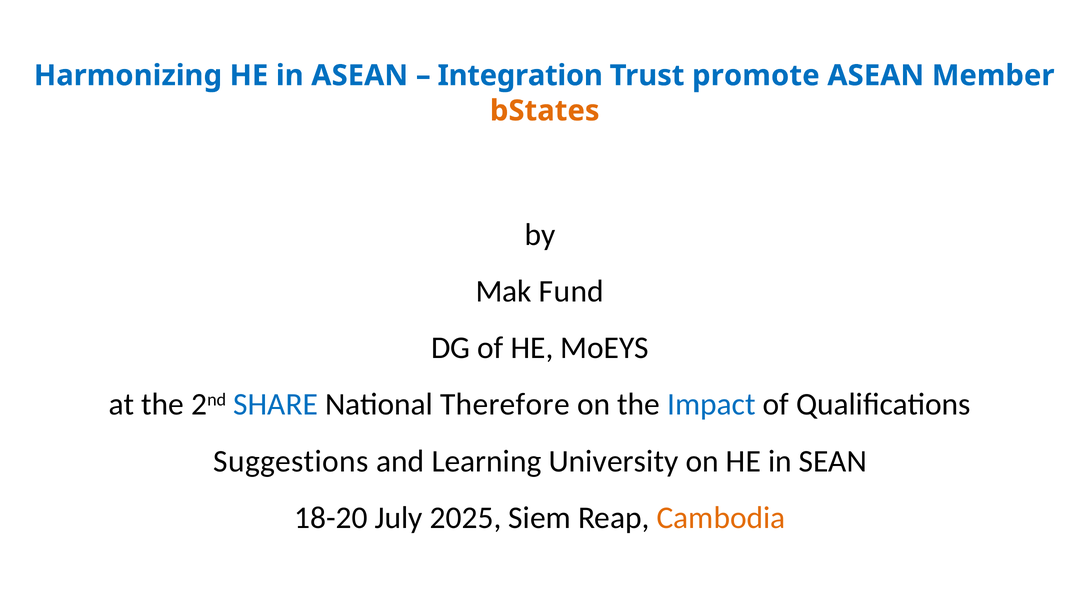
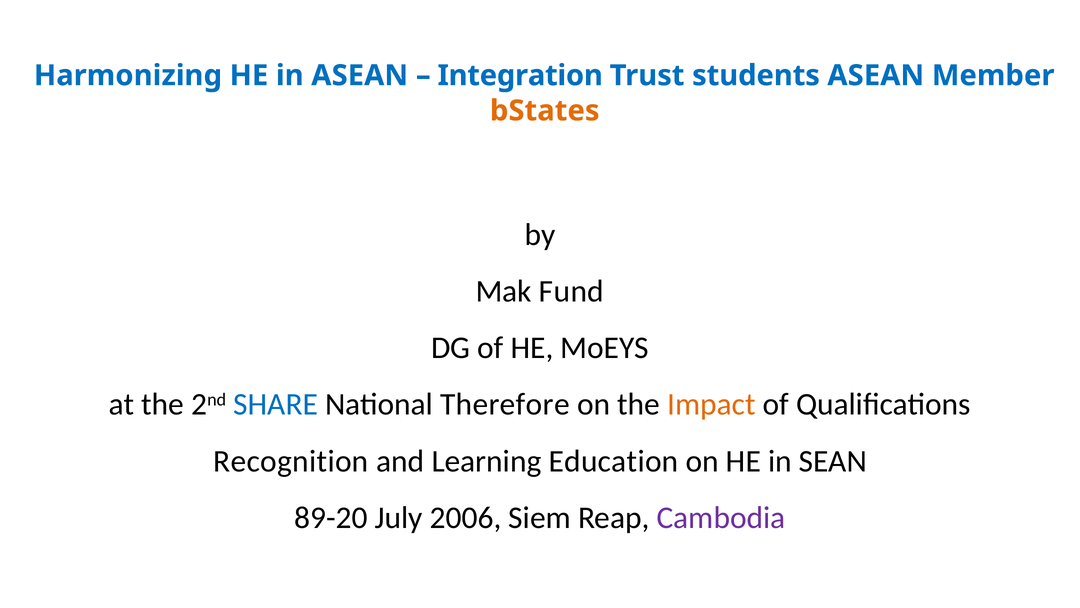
promote: promote -> students (756, 75)
Impact colour: blue -> orange (711, 404)
Suggestions: Suggestions -> Recognition (291, 461)
University: University -> Education (614, 461)
18-20: 18-20 -> 89-20 (331, 517)
2025: 2025 -> 2006 (466, 517)
Cambodia colour: orange -> purple (721, 517)
